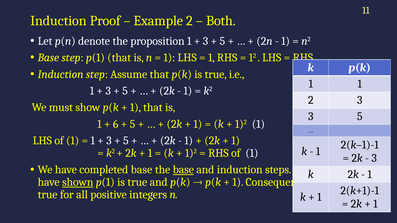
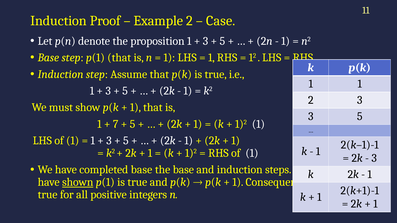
Both: Both -> Case (221, 21)
6: 6 -> 7 (116, 124)
base underline: present -> none (183, 170)
